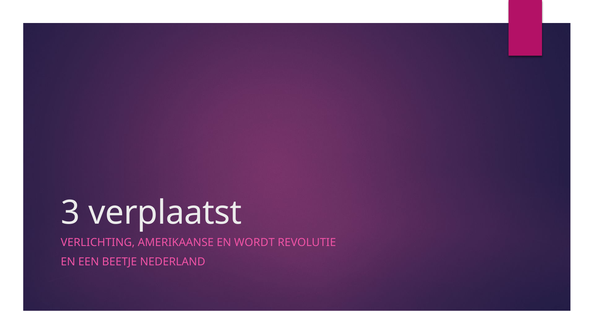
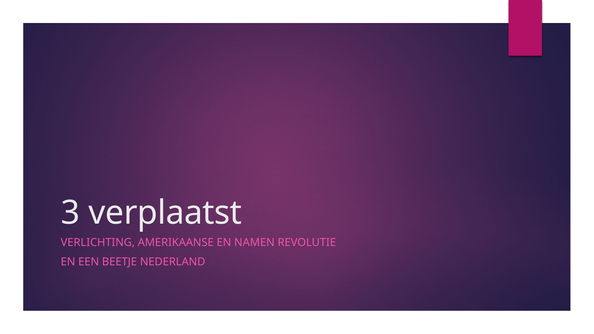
WORDT: WORDT -> NAMEN (254, 242)
